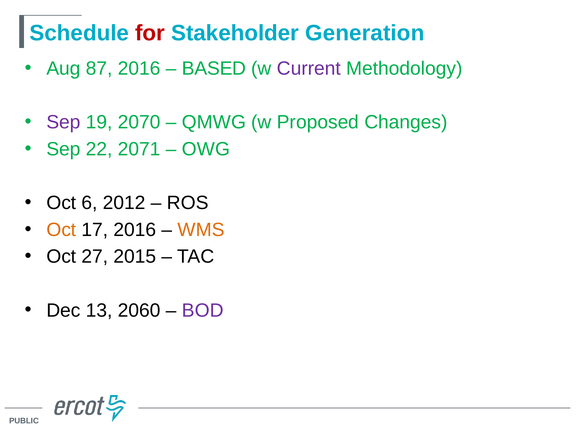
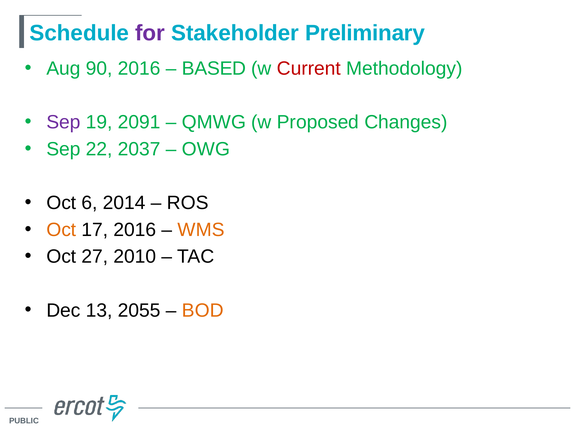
for colour: red -> purple (150, 33)
Generation: Generation -> Preliminary (365, 33)
87: 87 -> 90 (99, 68)
Current colour: purple -> red (309, 68)
2070: 2070 -> 2091 (139, 122)
2071: 2071 -> 2037 (139, 149)
2012: 2012 -> 2014 (124, 203)
2015: 2015 -> 2010 (135, 257)
2060: 2060 -> 2055 (139, 310)
BOD colour: purple -> orange (203, 310)
